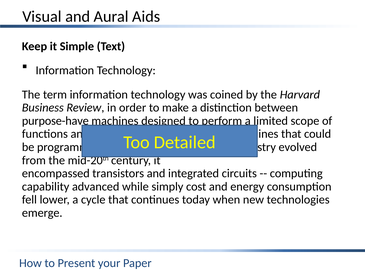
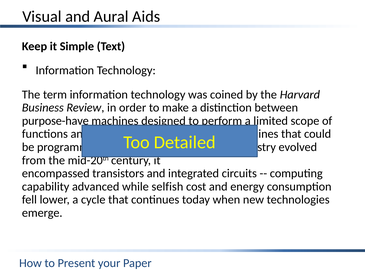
simply: simply -> selfish (167, 186)
